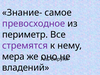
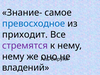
превосходное colour: purple -> blue (34, 24)
периметр: периметр -> приходит (25, 35)
мера: мера -> нему (13, 57)
